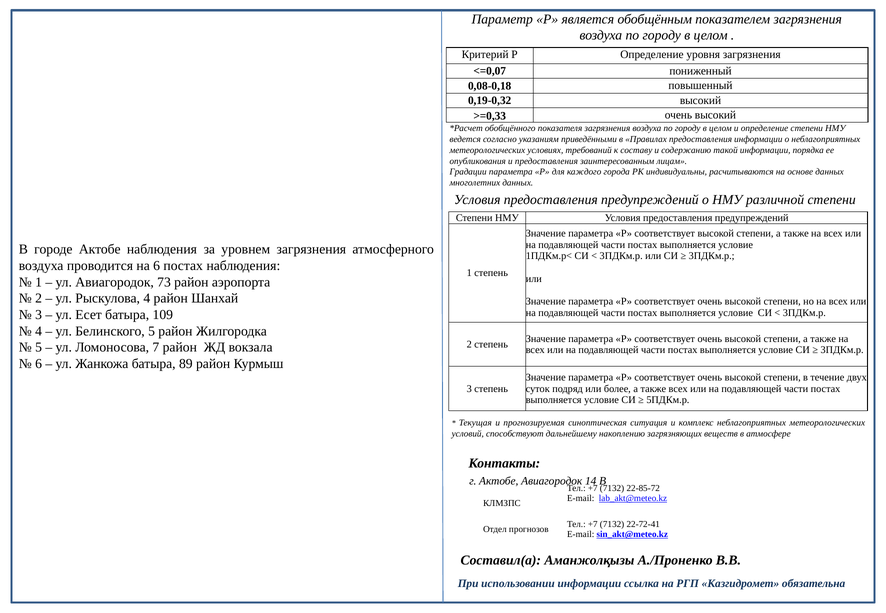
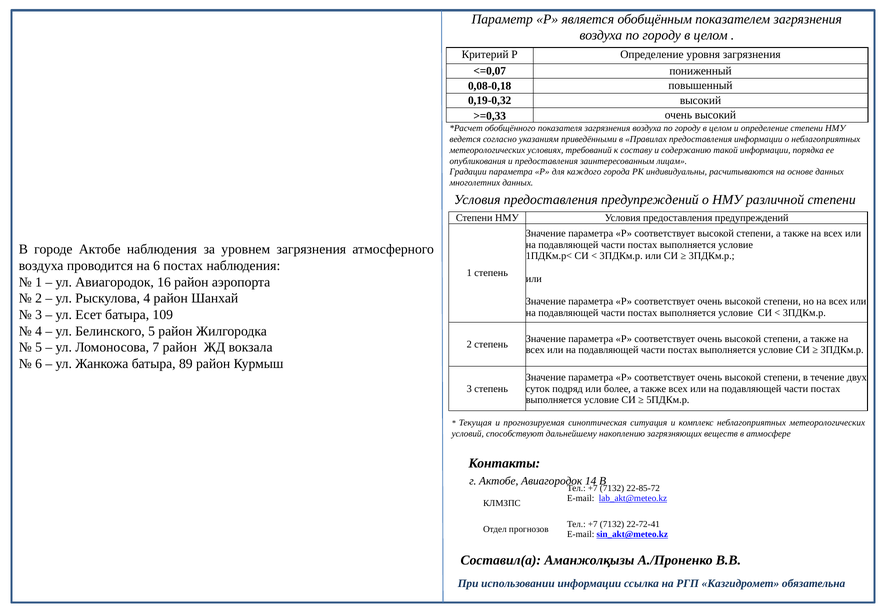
73: 73 -> 16 (164, 282)
